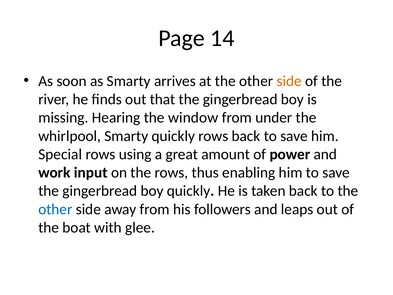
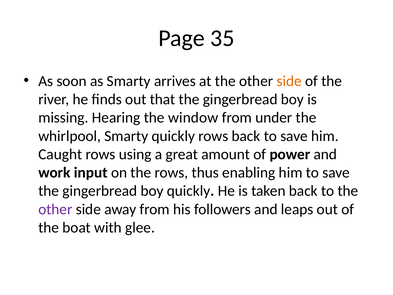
14: 14 -> 35 (222, 38)
Special: Special -> Caught (60, 154)
other colour: blue -> purple (55, 209)
